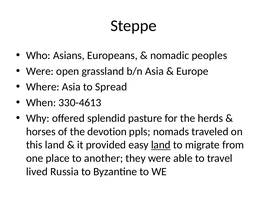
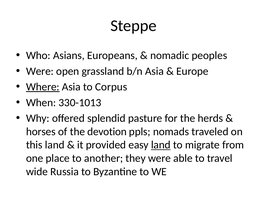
Where underline: none -> present (43, 87)
Spread: Spread -> Corpus (111, 87)
330-4613: 330-4613 -> 330-1013 (80, 103)
lived: lived -> wide (37, 172)
